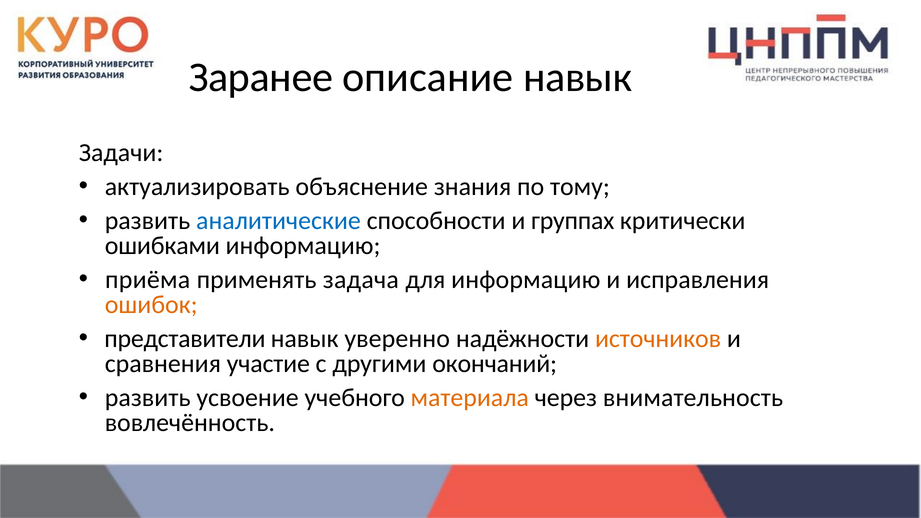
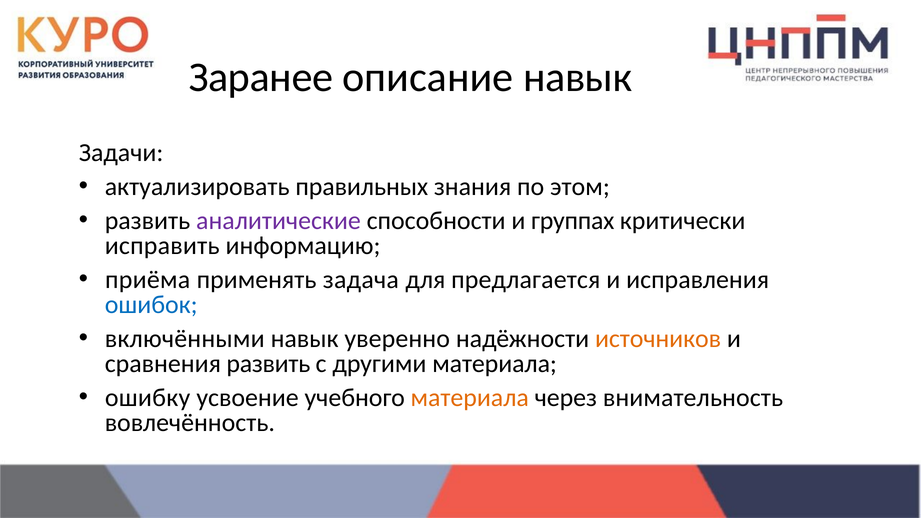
объяснение: объяснение -> правильных (362, 187)
тому: тому -> этом (580, 187)
аналитические colour: blue -> purple (278, 221)
ошибками: ошибками -> исправить (162, 246)
для информацию: информацию -> предлагается (526, 280)
ошибок colour: orange -> blue (151, 305)
представители: представители -> включёнными (185, 339)
сравнения участие: участие -> развить (268, 364)
другими окончаний: окончаний -> материала (495, 364)
развить: развить -> ошибку (148, 398)
